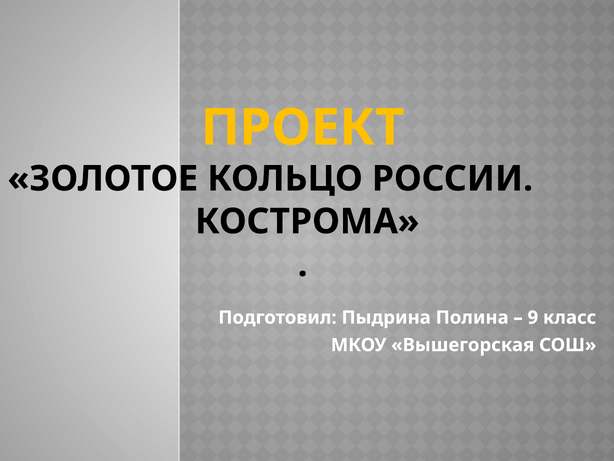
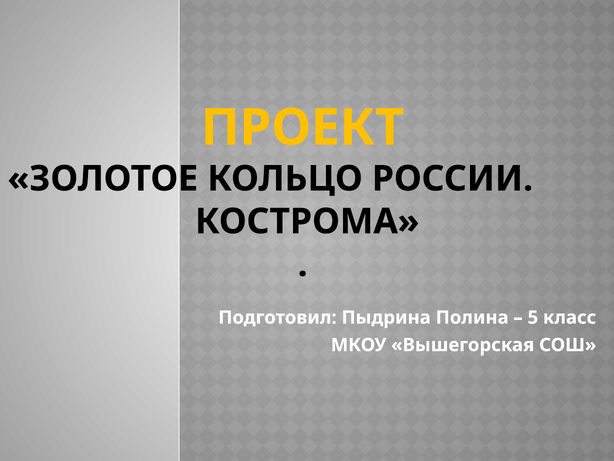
9: 9 -> 5 (533, 317)
